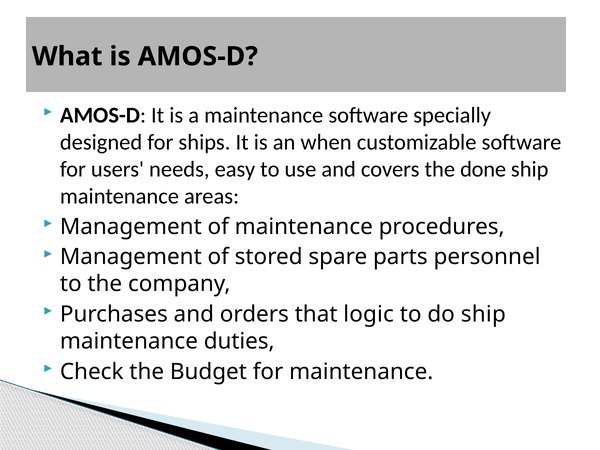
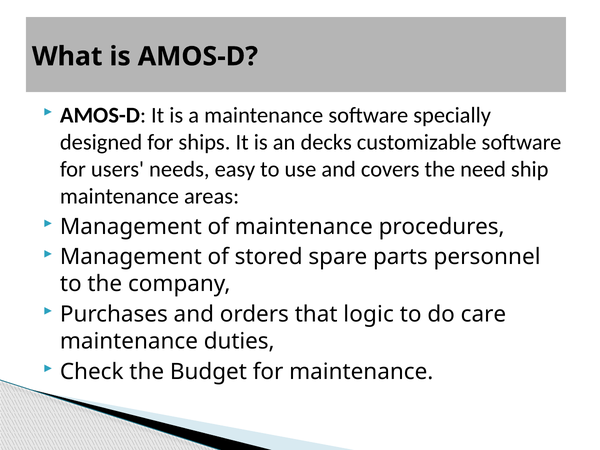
when: when -> decks (326, 142)
done: done -> need (483, 169)
do ship: ship -> care (483, 314)
